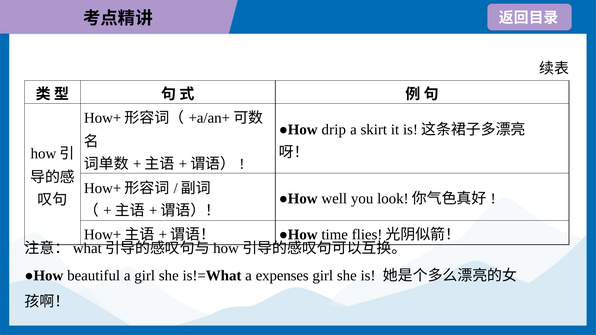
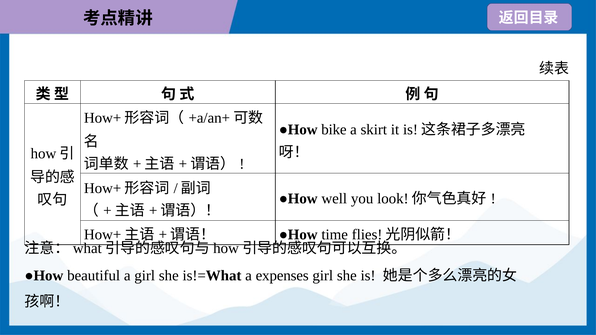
drip: drip -> bike (334, 130)
